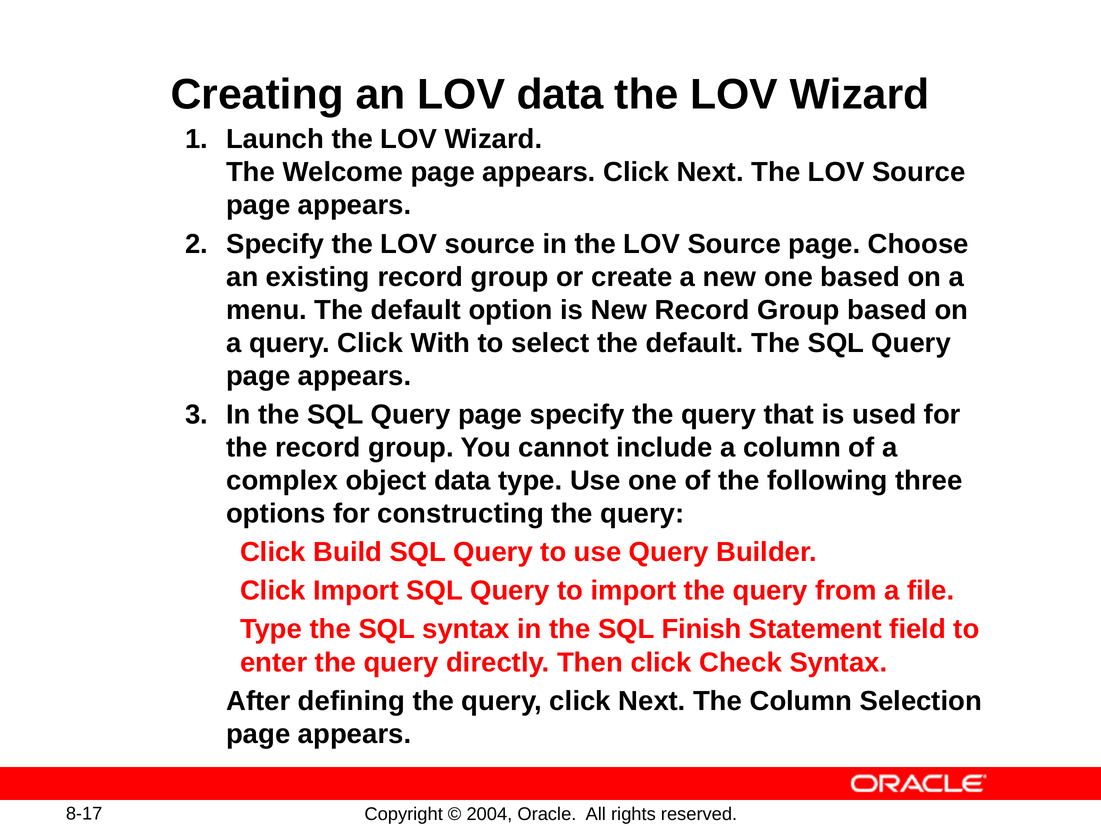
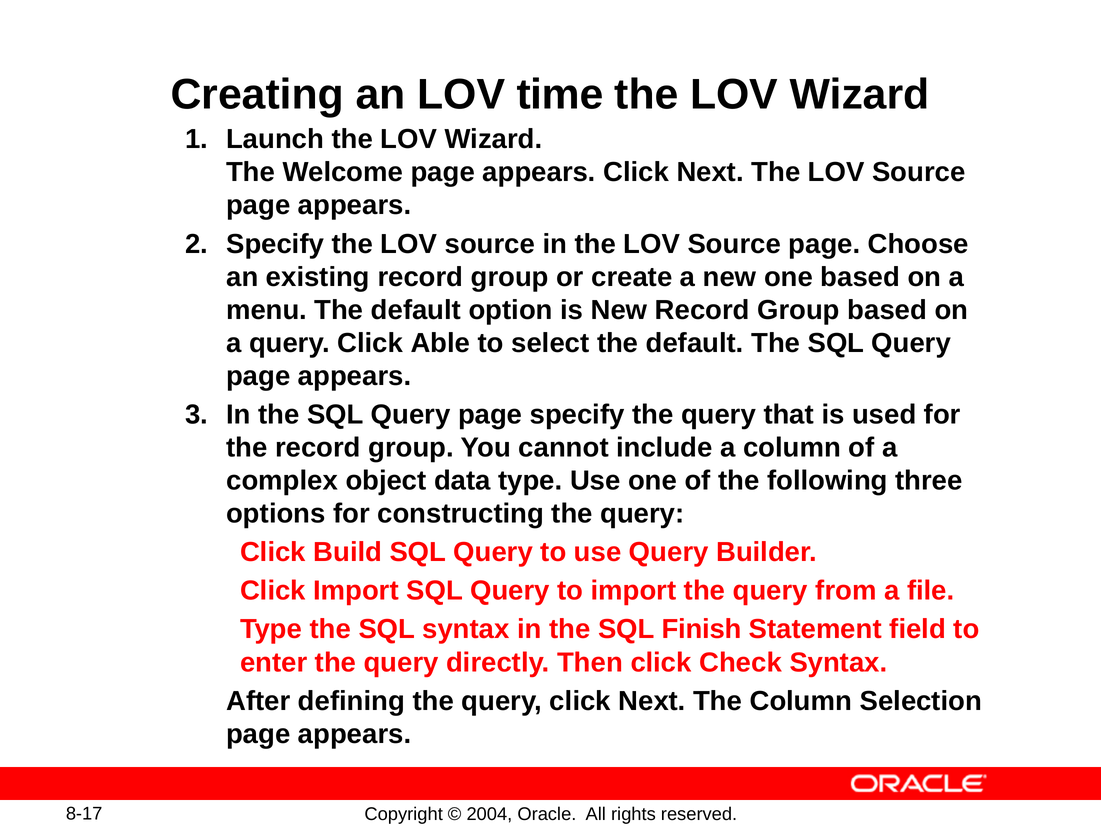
LOV data: data -> time (560, 94)
With: With -> Able (440, 343)
